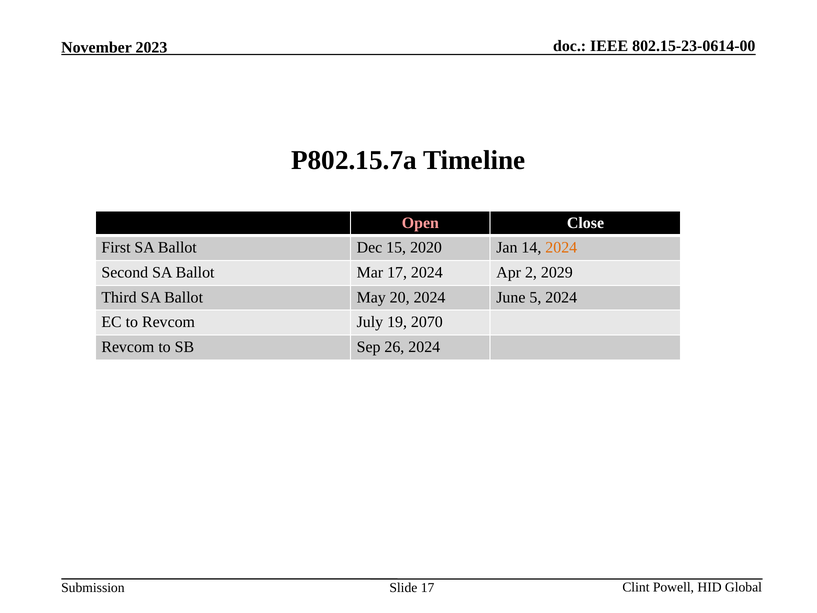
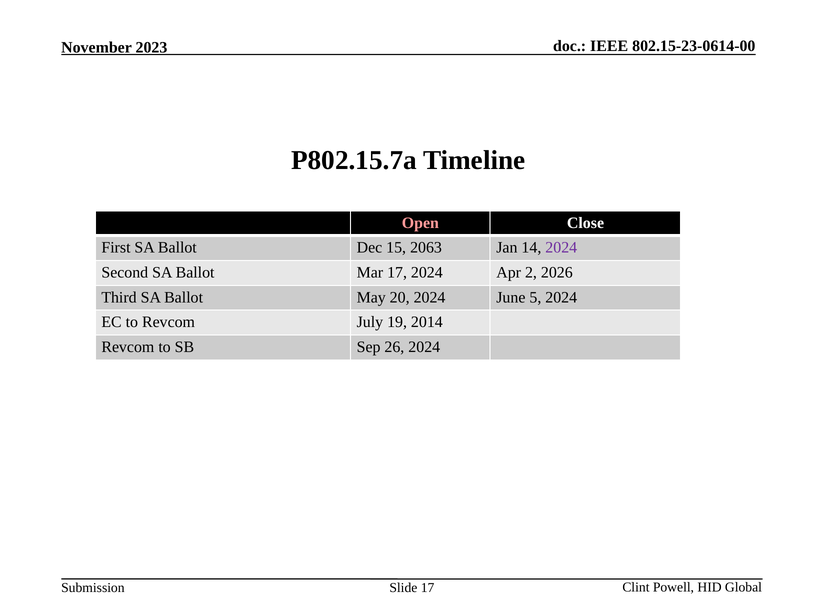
2020: 2020 -> 2063 (426, 248)
2024 colour: orange -> purple (561, 248)
2029: 2029 -> 2026 (557, 272)
2070: 2070 -> 2014 (427, 322)
